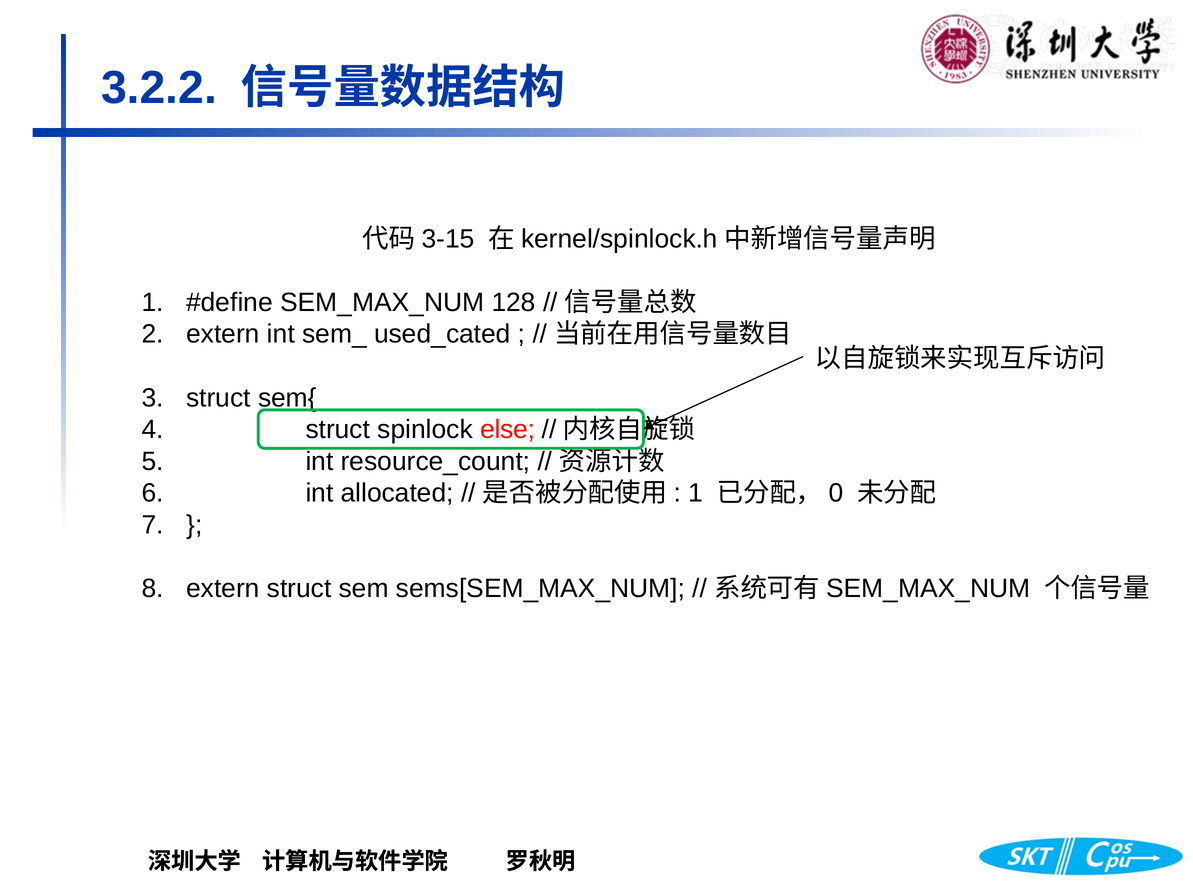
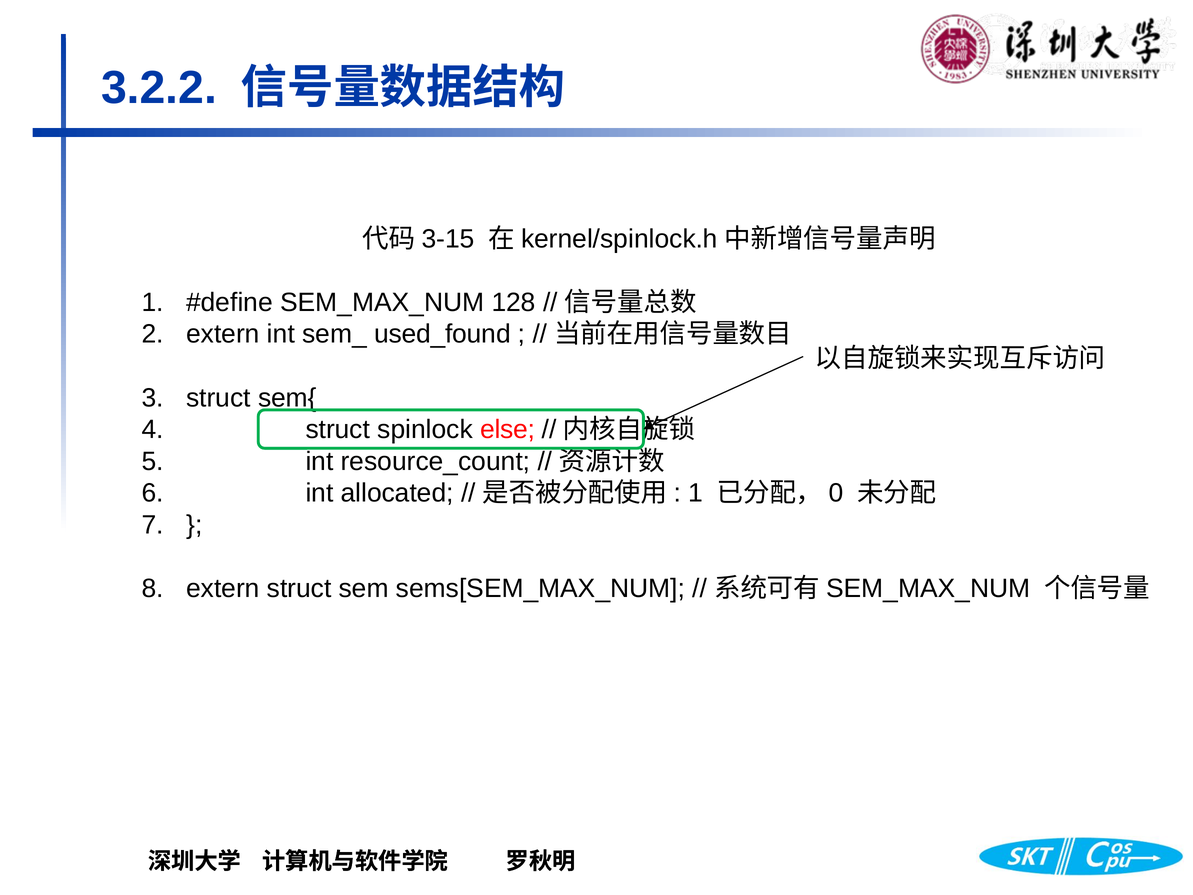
used_cated: used_cated -> used_found (442, 334)
